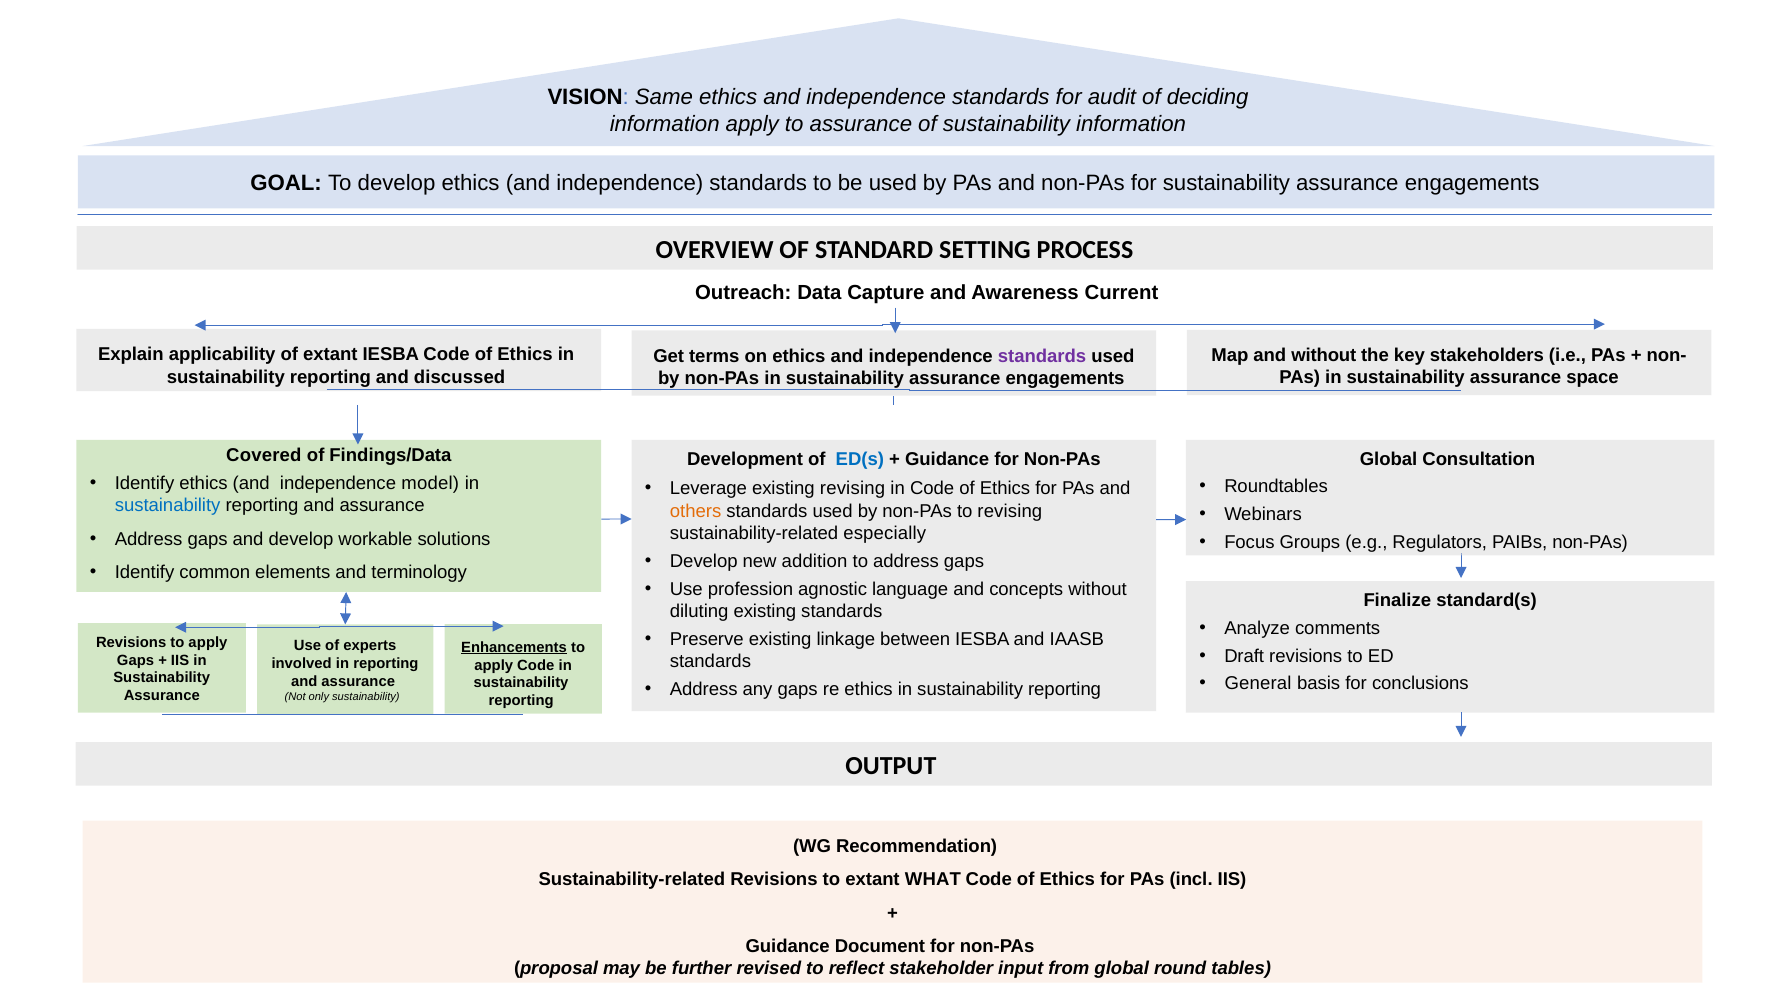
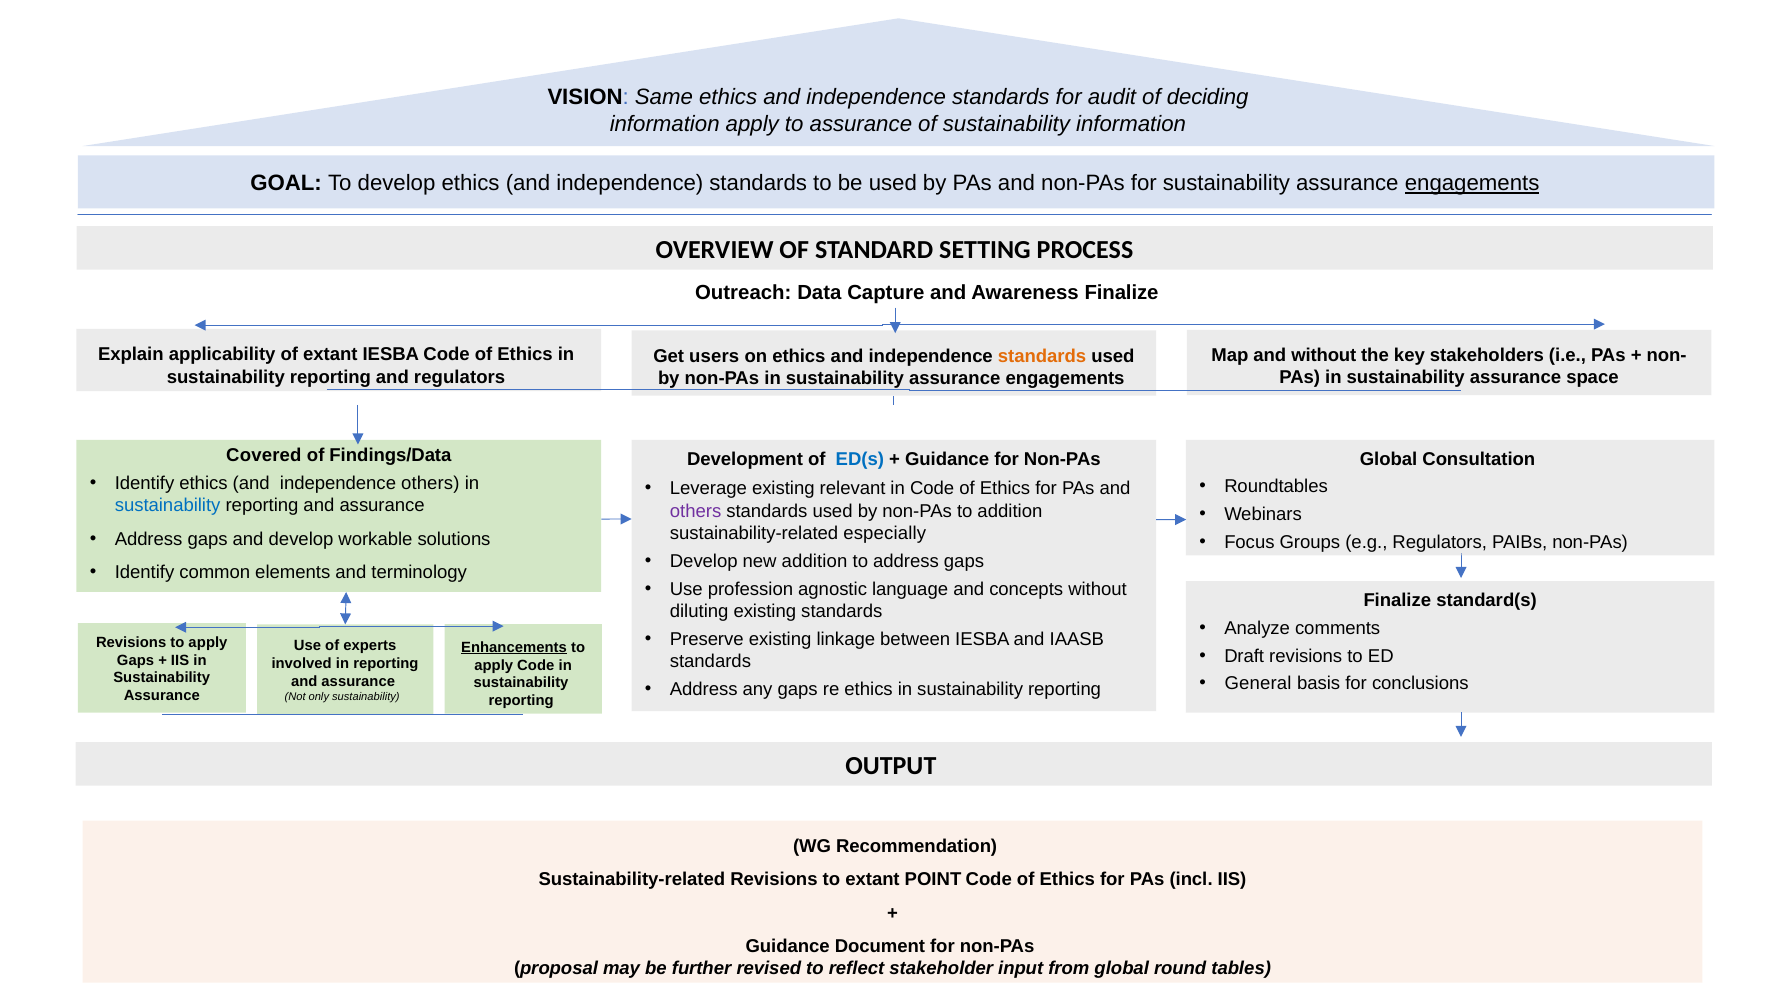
engagements underline: none -> present (1472, 184)
Awareness Current: Current -> Finalize (1122, 293)
terms: terms -> users (714, 356)
standards colour: purple -> orange (1042, 356)
and discussed: discussed -> regulators (460, 377)
independence model: model -> others (430, 483)
existing revising: revising -> relevant (853, 489)
others colour: orange -> purple (696, 511)
to revising: revising -> addition (1010, 511)
WHAT: WHAT -> POINT (933, 880)
